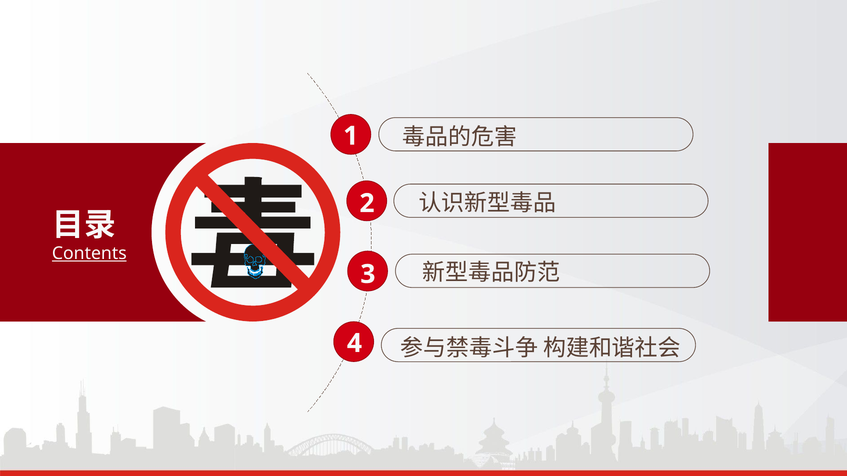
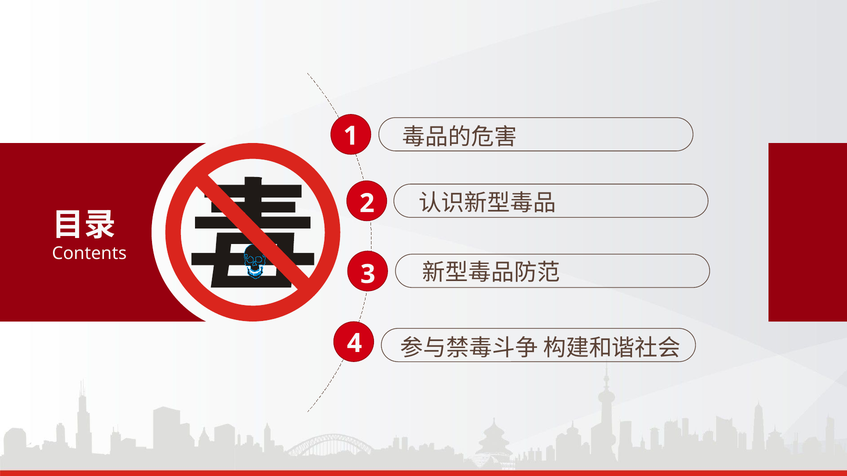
Contents underline: present -> none (89, 253)
